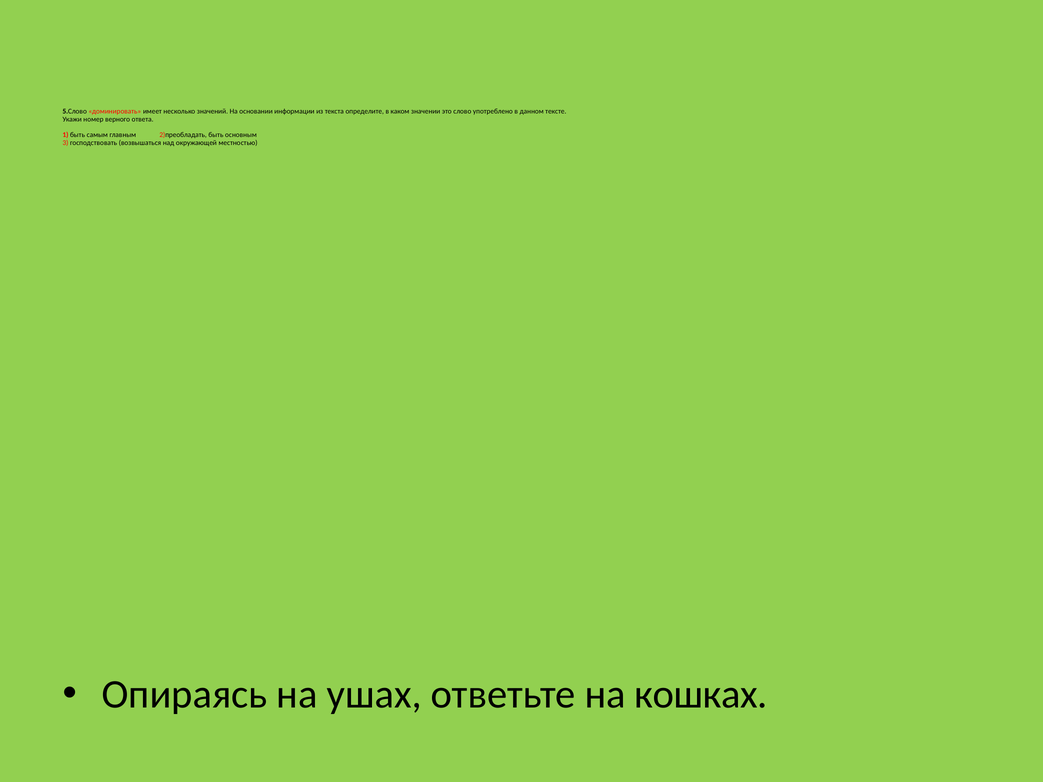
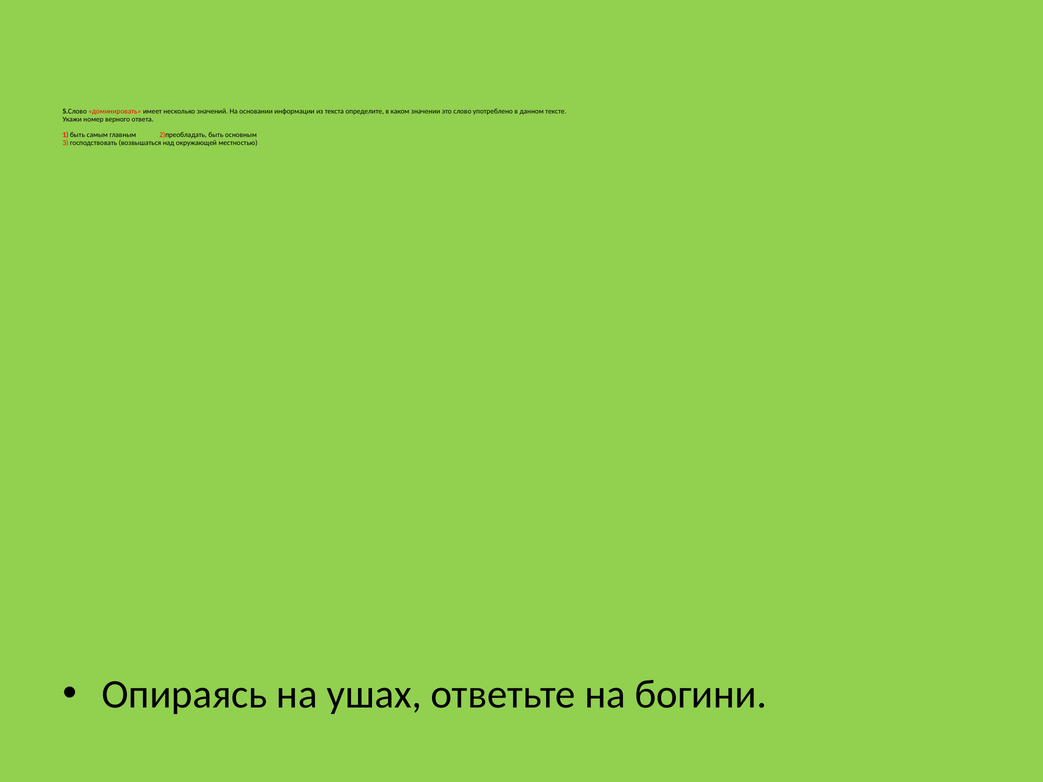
кошках: кошках -> богини (701, 695)
